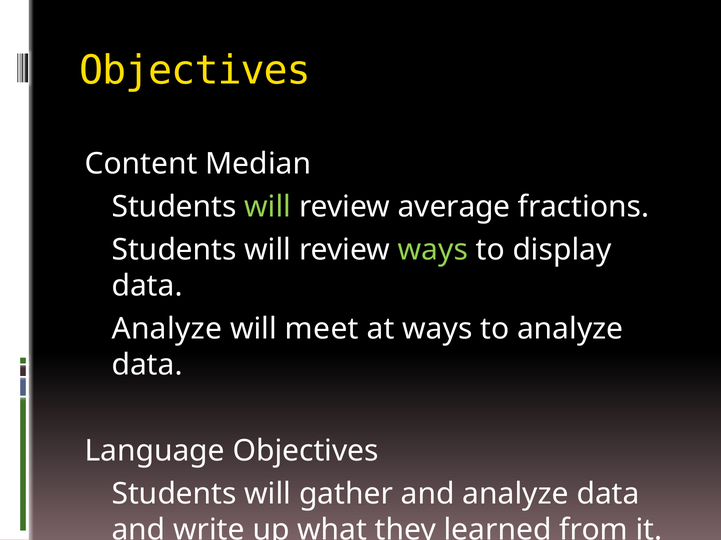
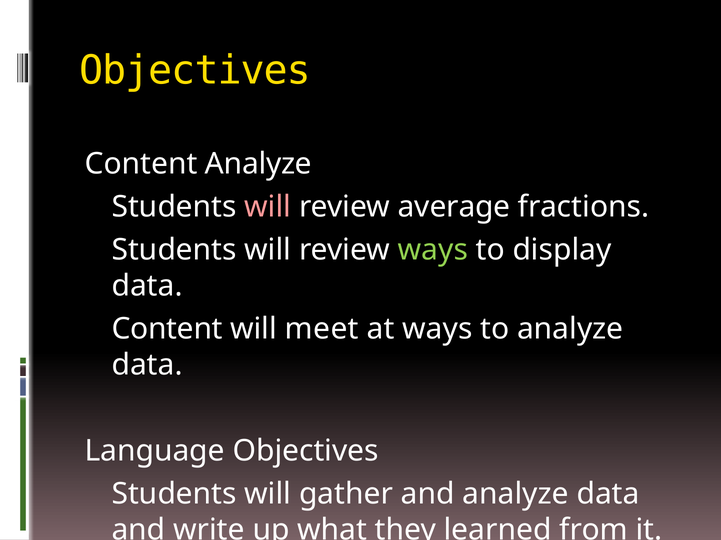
Content Median: Median -> Analyze (258, 164)
will colour: light green -> pink (268, 207)
Analyze: Analyze -> Content (167, 330)
